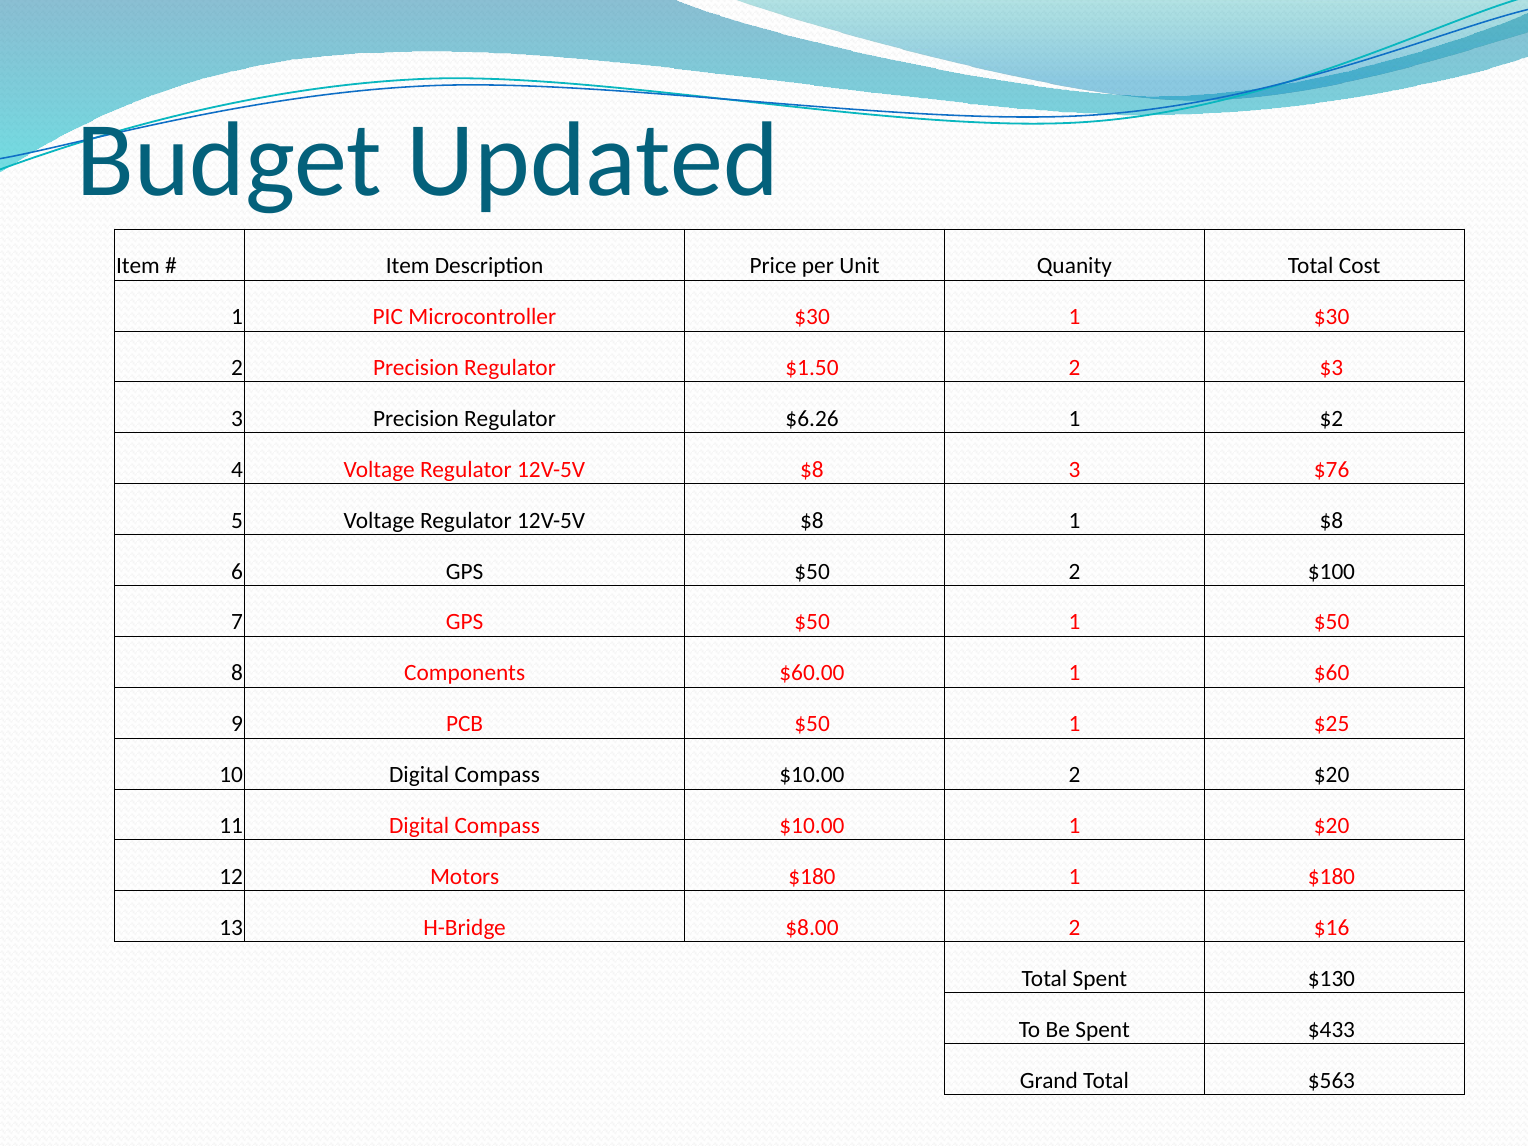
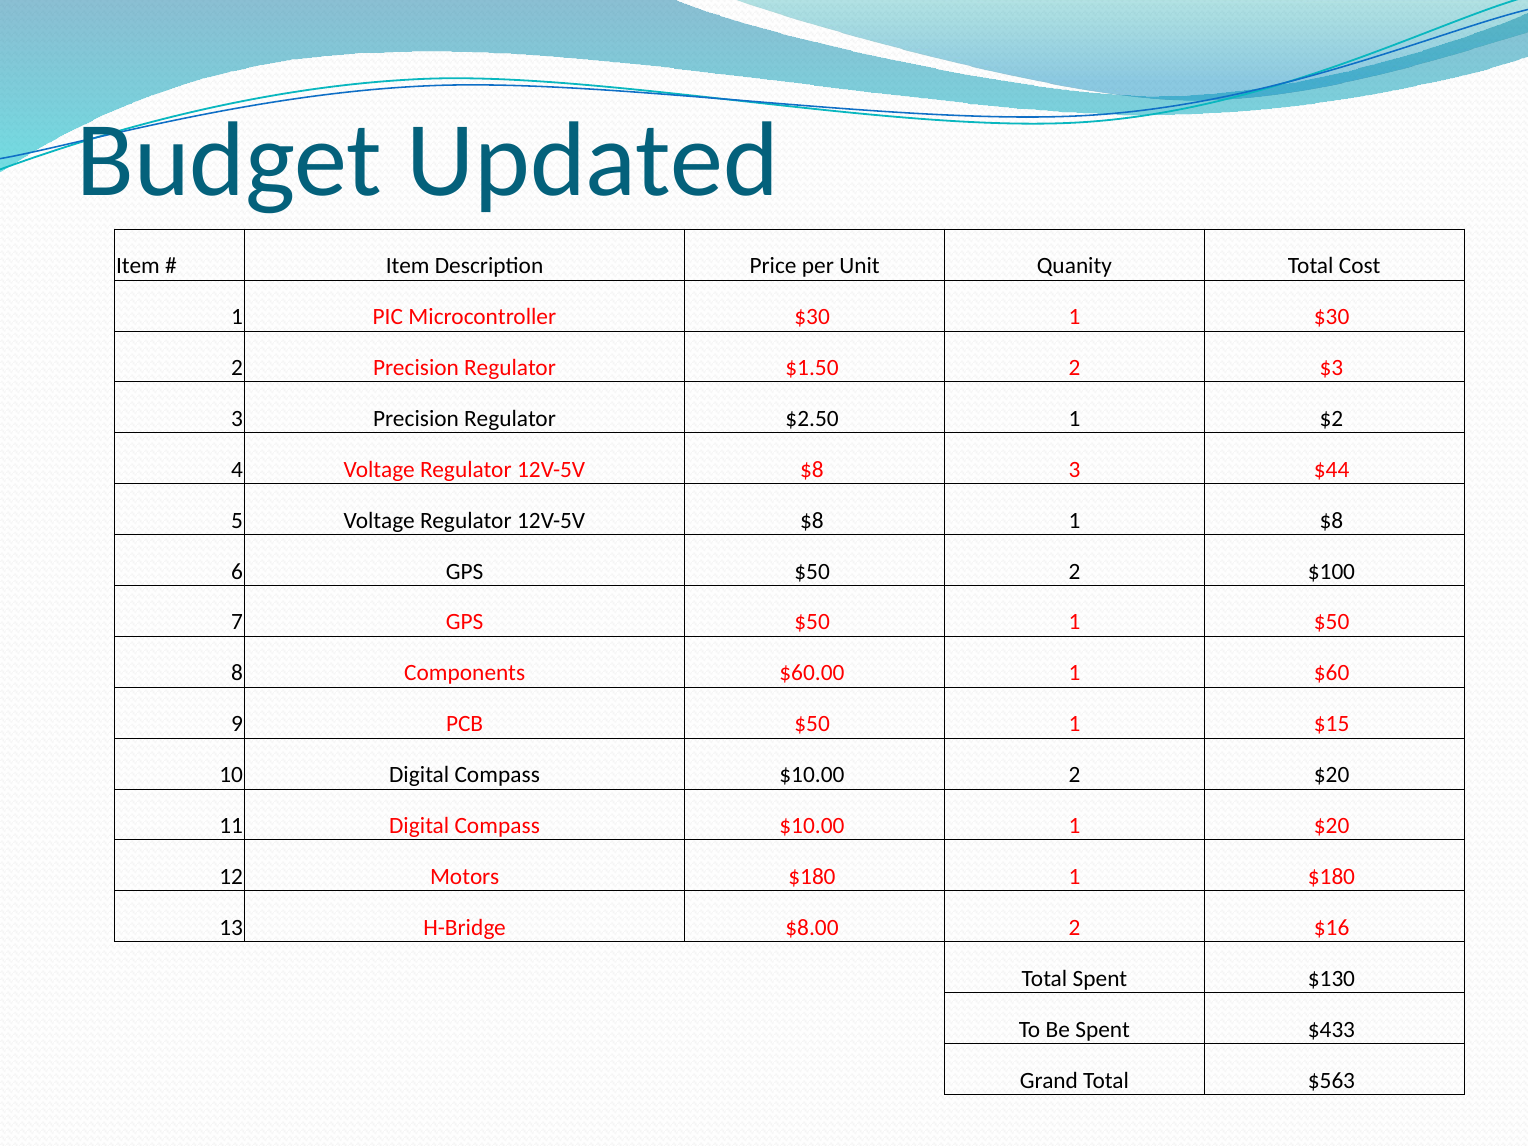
$6.26: $6.26 -> $2.50 (812, 419)
$76: $76 -> $44 (1332, 470)
$25: $25 -> $15 (1332, 724)
